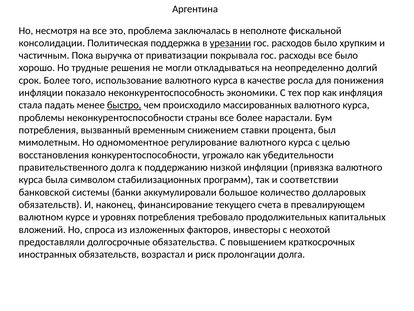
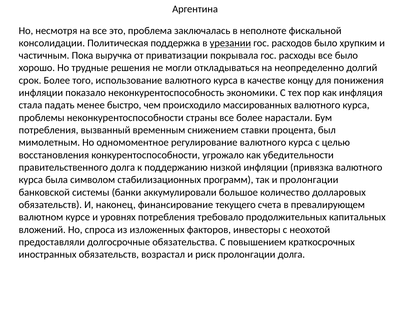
росла: росла -> концу (300, 80)
быстро underline: present -> none (124, 105)
и соответствии: соответствии -> пролонгации (309, 180)
